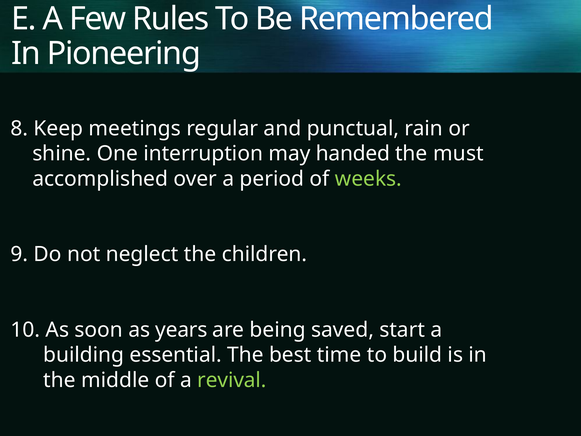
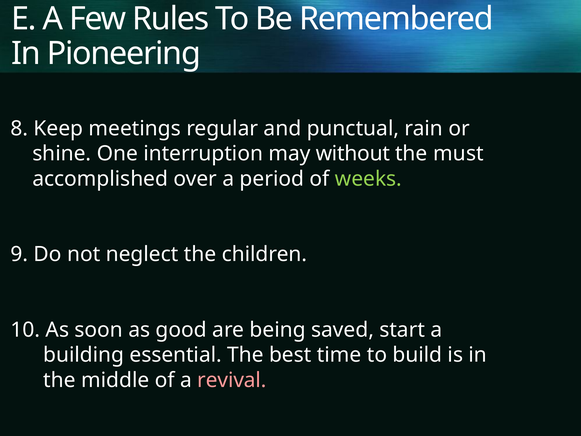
handed: handed -> without (353, 154)
years: years -> good (181, 330)
revival colour: light green -> pink (232, 380)
